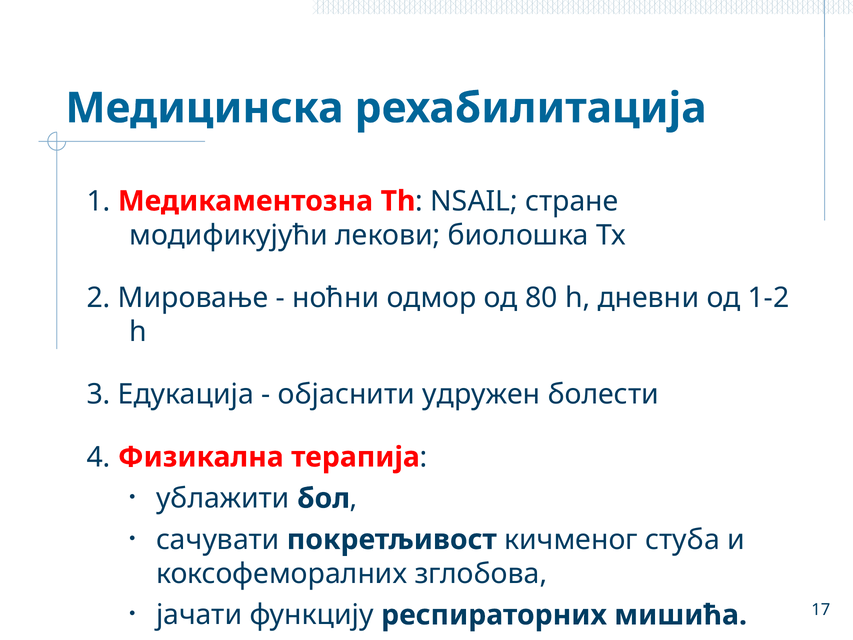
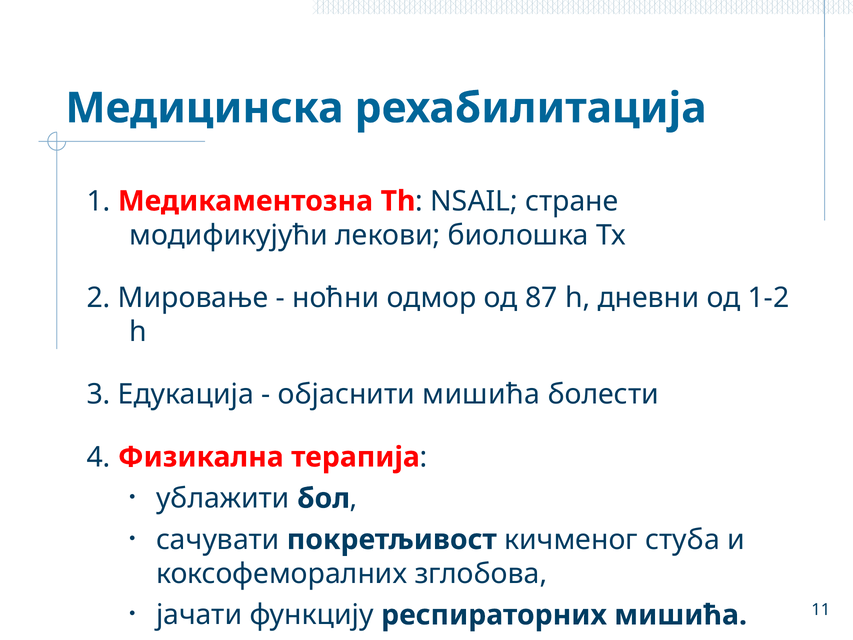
80: 80 -> 87 (541, 298)
објаснити удружен: удружен -> мишића (481, 394)
17: 17 -> 11 (821, 610)
